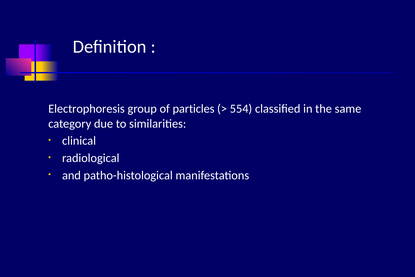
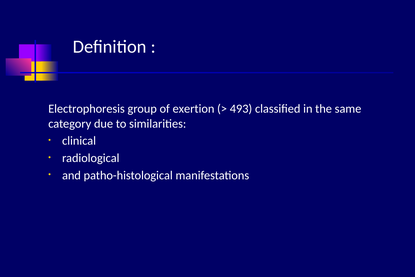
particles: particles -> exertion (194, 109)
554: 554 -> 493 (241, 109)
